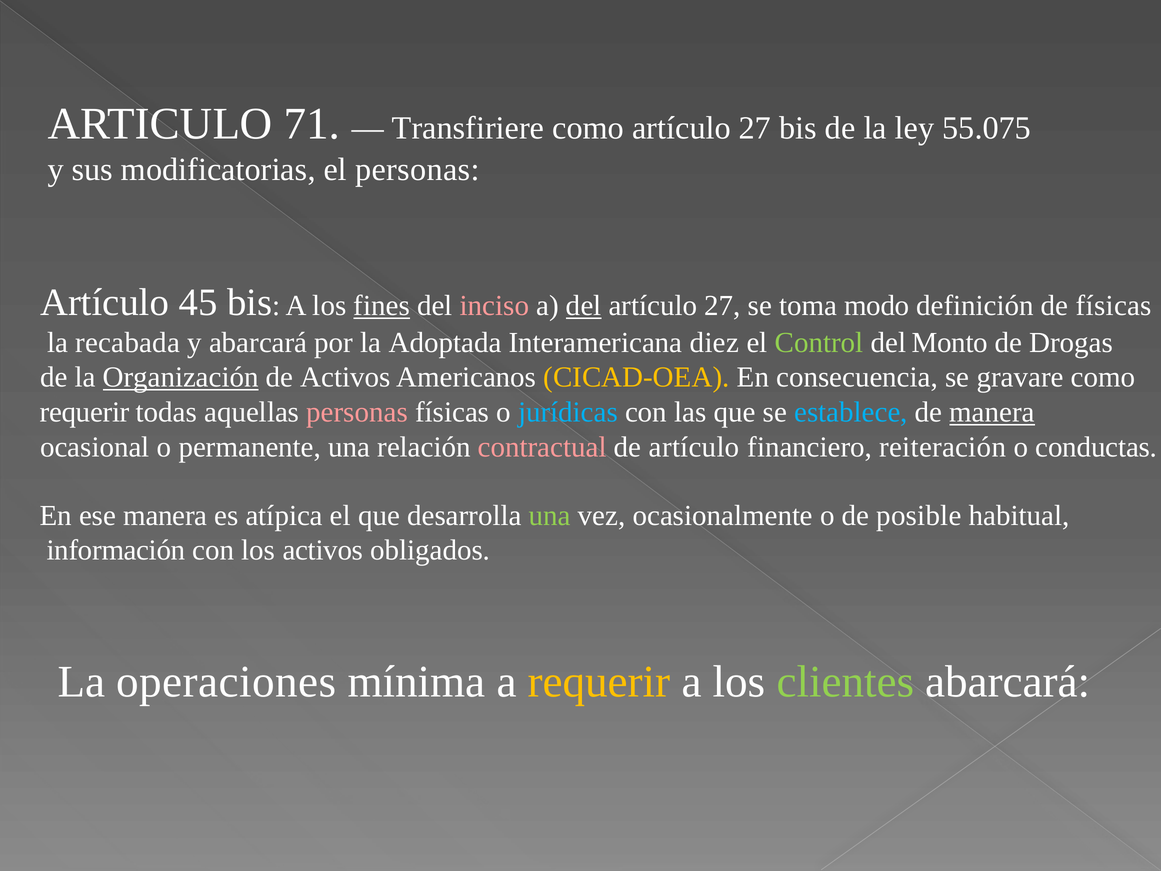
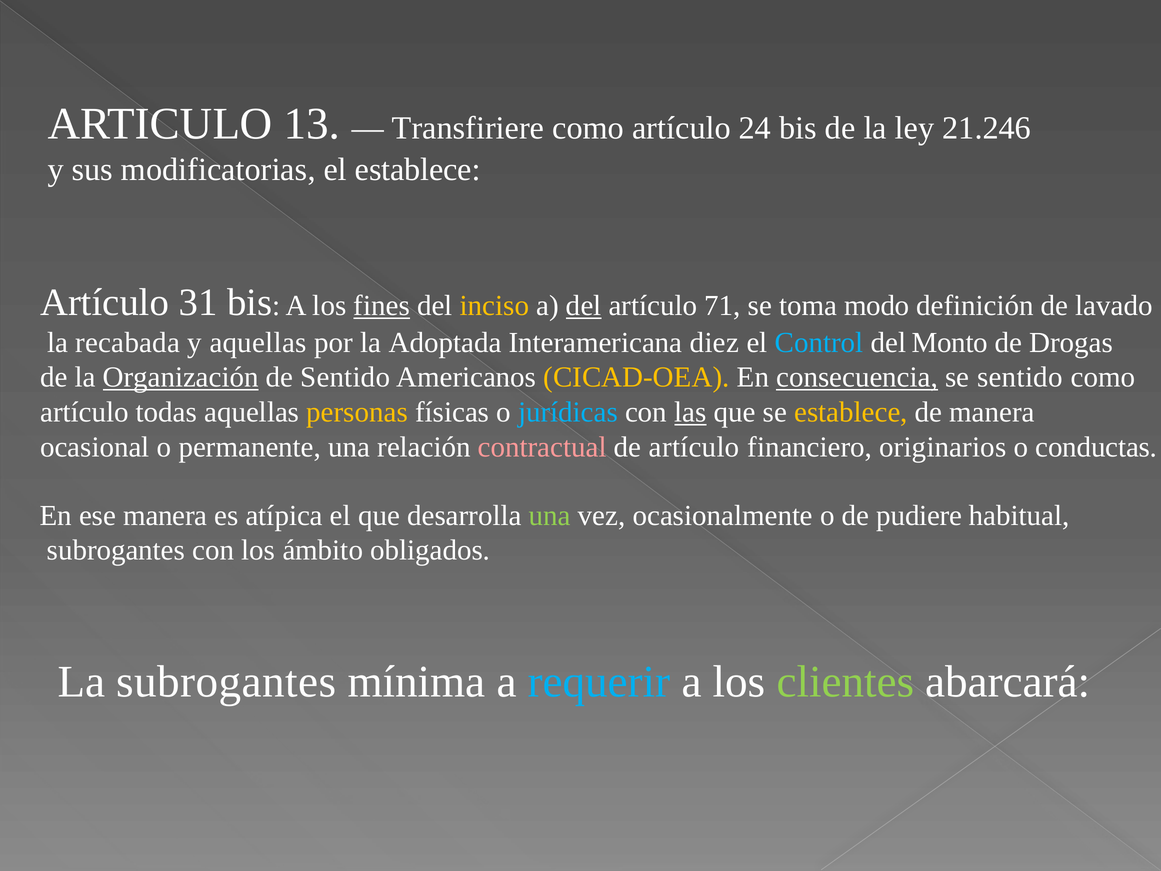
71: 71 -> 13 (312, 124)
como artículo 27: 27 -> 24 (755, 128)
55.075: 55.075 -> 21.246 (987, 128)
el personas: personas -> establece (418, 169)
45: 45 -> 31 (198, 302)
inciso colour: pink -> yellow (494, 306)
27: 27 -> 71 (723, 306)
de físicas: físicas -> lavado (1114, 306)
y abarcará: abarcará -> aquellas (258, 342)
Control colour: light green -> light blue (819, 342)
de Activos: Activos -> Sentido (345, 377)
consecuencia underline: none -> present (857, 377)
se gravare: gravare -> sentido (1020, 377)
requerir: requerir -> artículo (84, 412)
personas colour: pink -> yellow (357, 412)
las underline: none -> present (690, 412)
establece colour: light blue -> yellow (851, 412)
manera underline: present -> none (992, 412)
reiteración: reiteración -> originarios (943, 447)
posible: posible -> pudiere (919, 515)
información: información -> subrogantes (116, 550)
los activos: activos -> ámbito (323, 550)
La operaciones: operaciones -> subrogantes (226, 682)
requerir colour: yellow -> light blue (599, 682)
